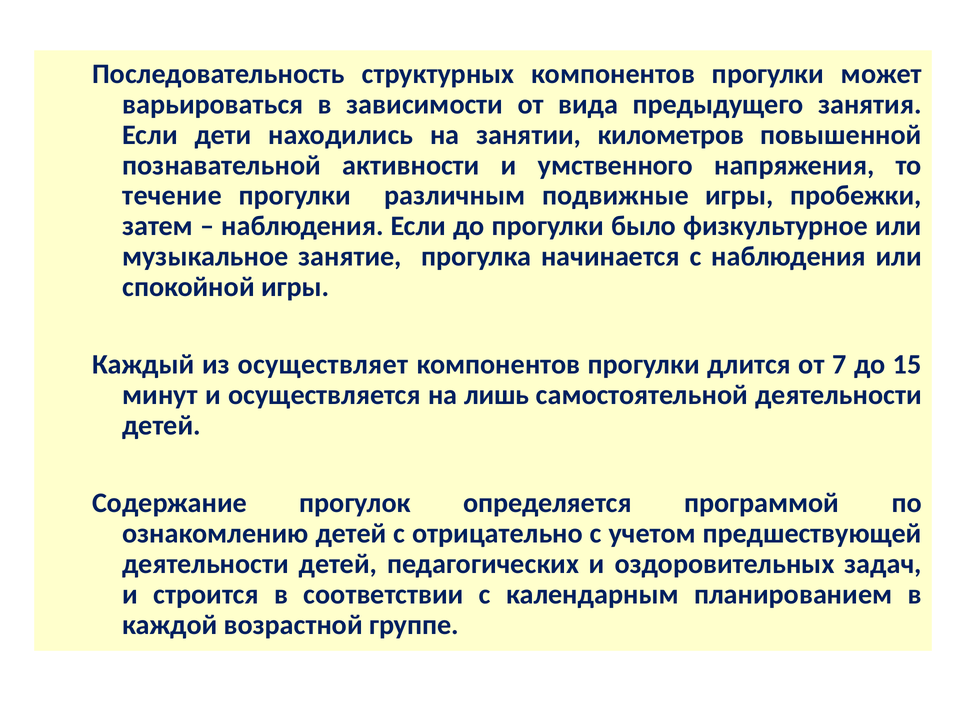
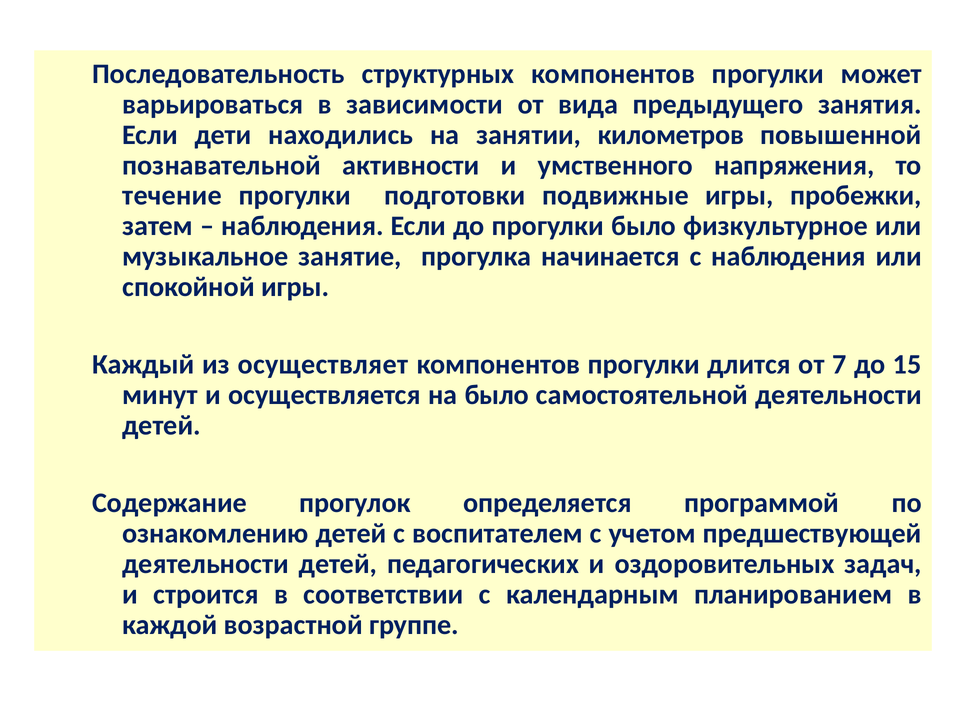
различным: различным -> подготовки (455, 196)
на лишь: лишь -> было (497, 395)
отрицательно: отрицательно -> воспитателем (498, 534)
